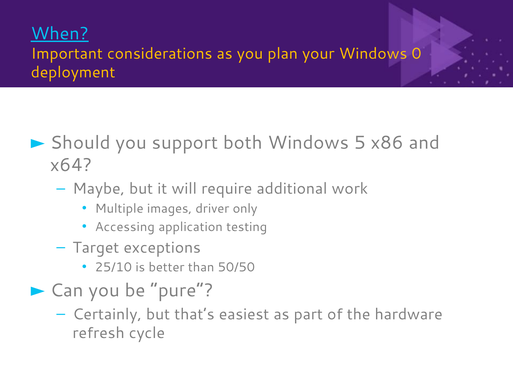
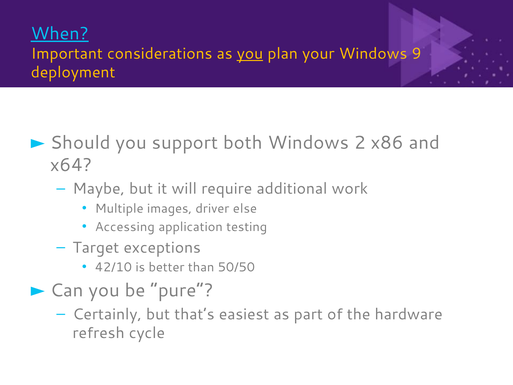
you underline: none -> present (250, 54)
0: 0 -> 9 (417, 54)
5: 5 -> 2 (360, 143)
only: only -> else (245, 208)
25/10: 25/10 -> 42/10 (113, 267)
